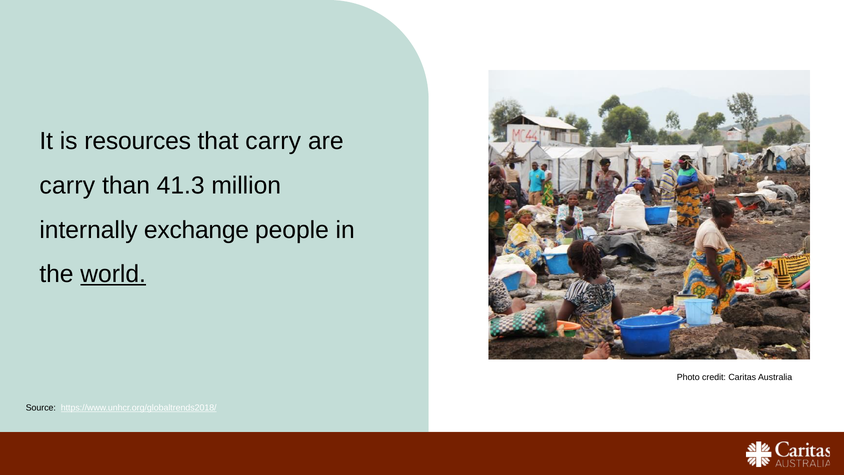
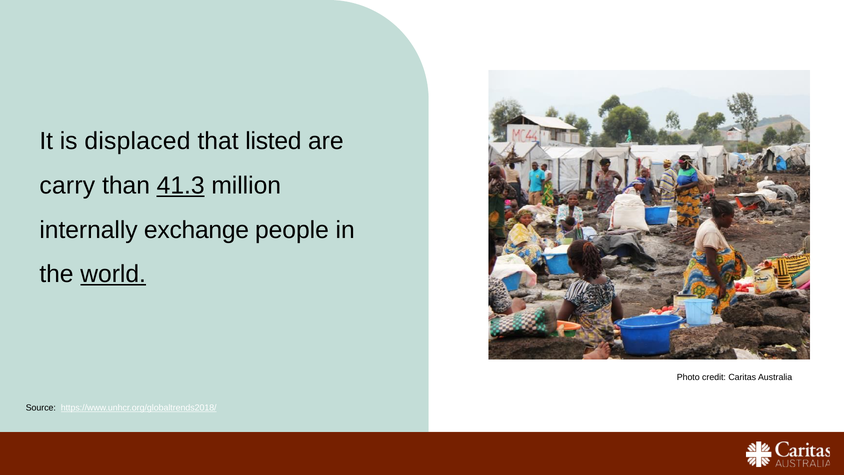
resources: resources -> displaced (137, 141)
that carry: carry -> listed (273, 141)
41.3 underline: none -> present (181, 186)
